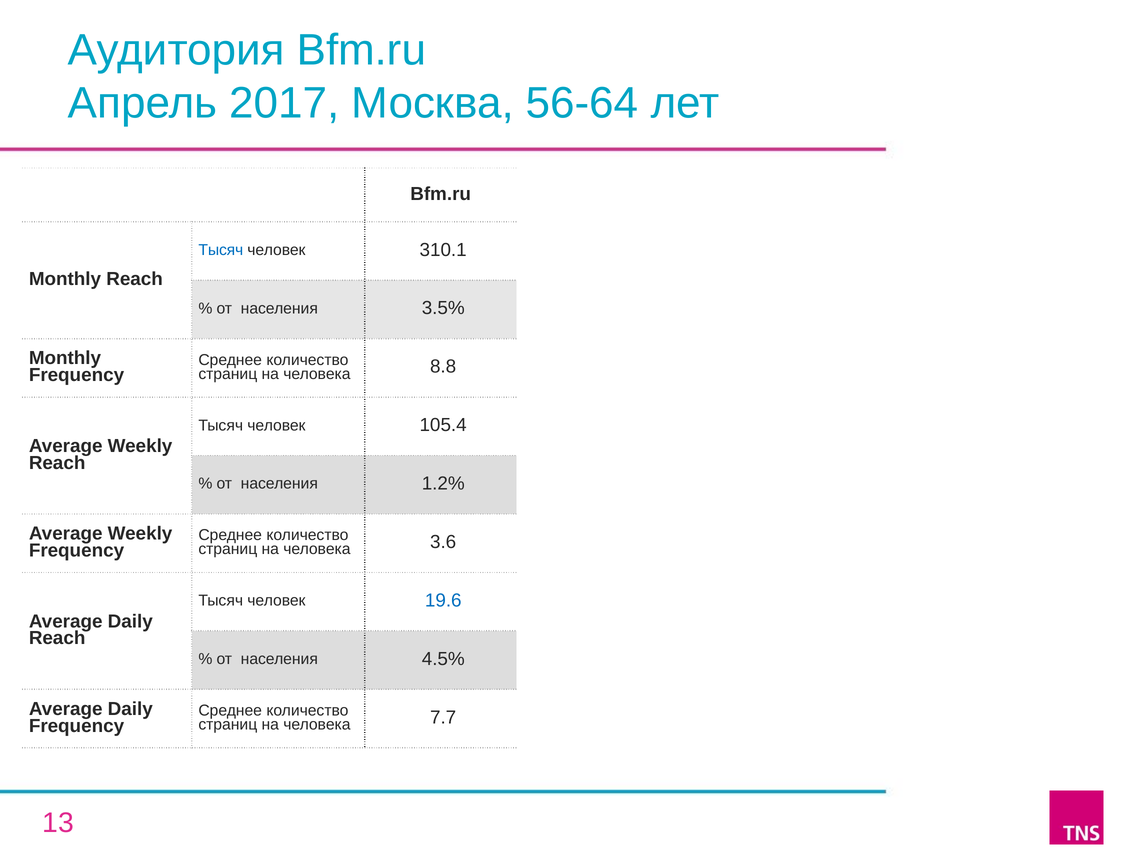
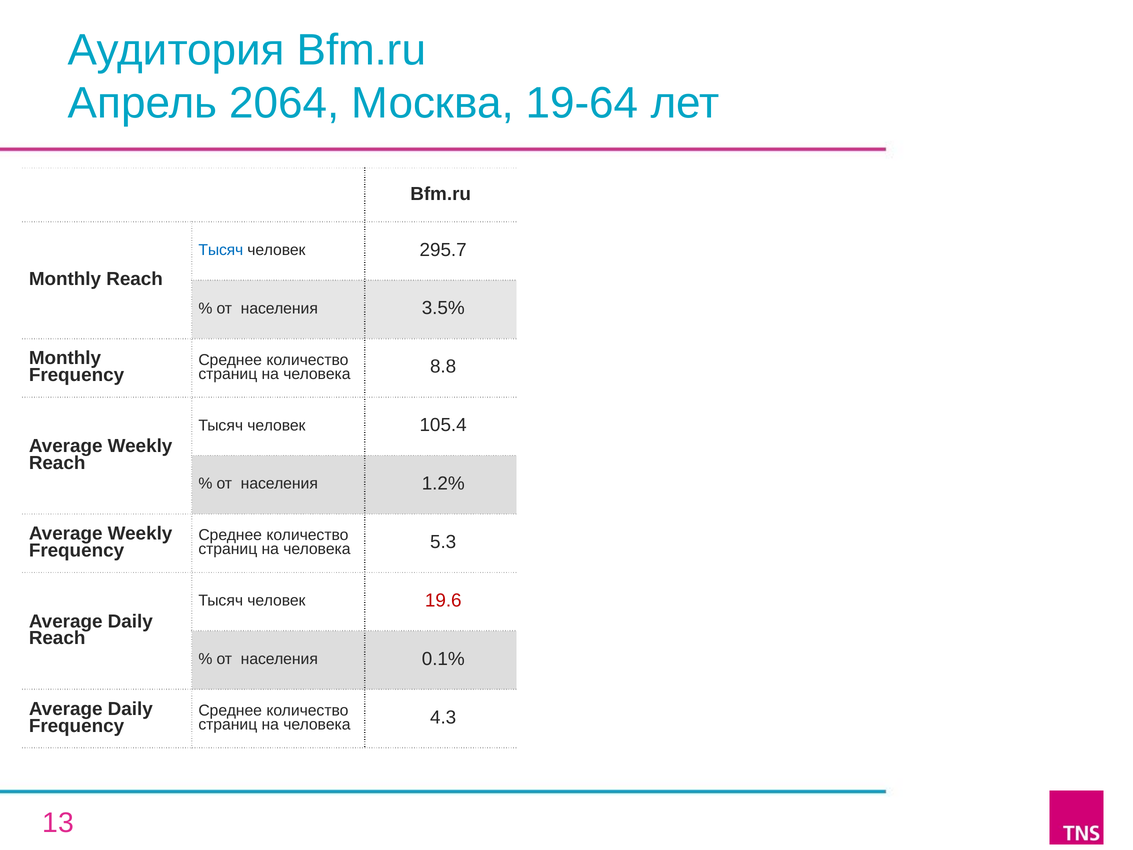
2017: 2017 -> 2064 (284, 103)
56-64: 56-64 -> 19-64 (582, 103)
310.1: 310.1 -> 295.7 (443, 250)
3.6: 3.6 -> 5.3 (443, 542)
19.6 colour: blue -> red (443, 600)
4.5%: 4.5% -> 0.1% (443, 659)
7.7: 7.7 -> 4.3 (443, 717)
